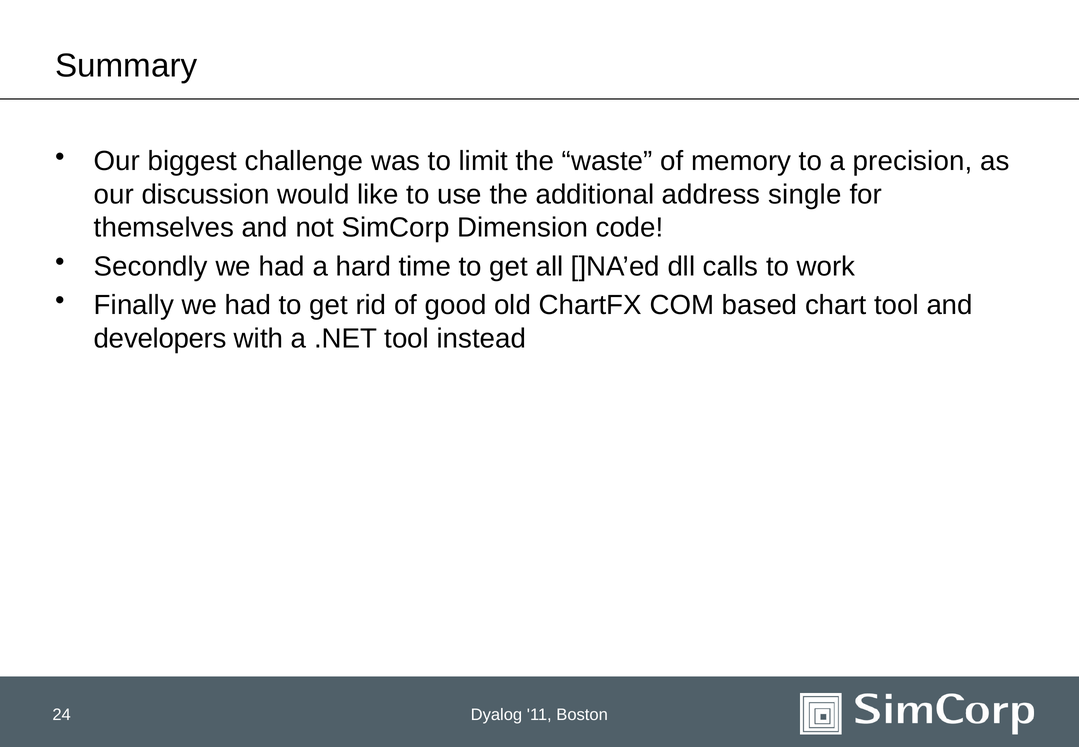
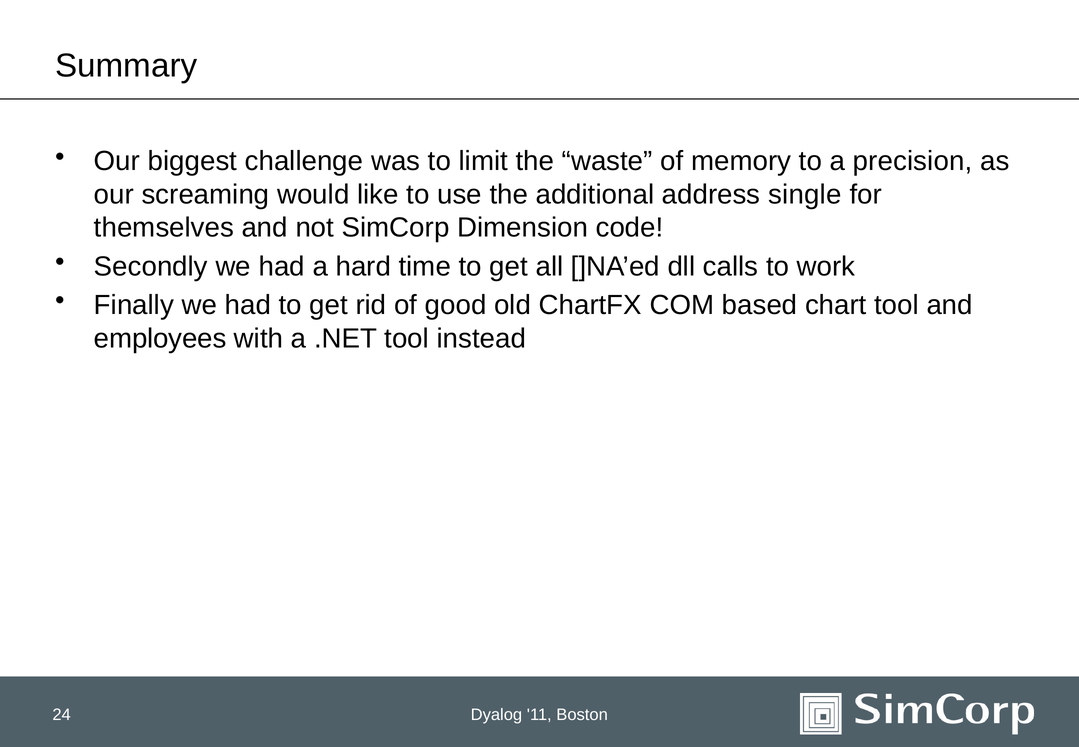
discussion: discussion -> screaming (205, 195)
developers: developers -> employees (160, 338)
